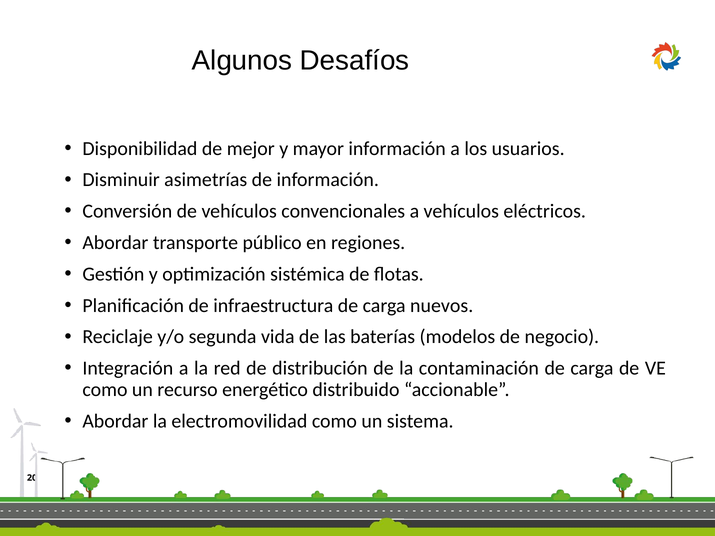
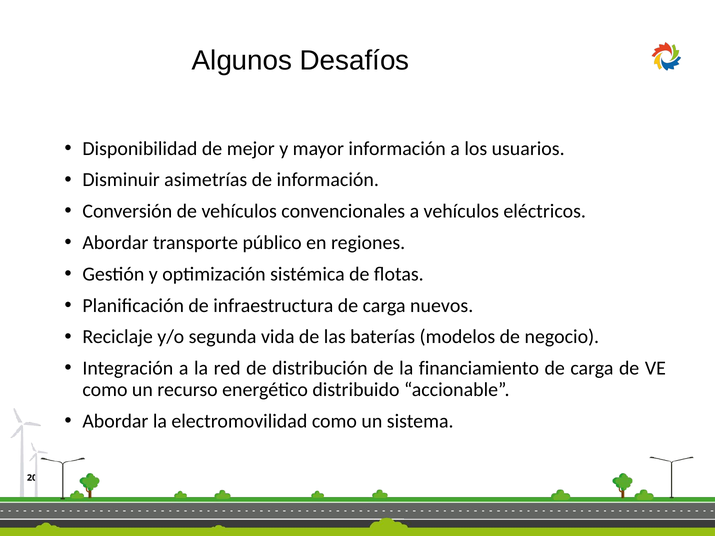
contaminación: contaminación -> financiamiento (479, 368)
